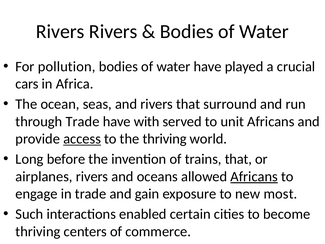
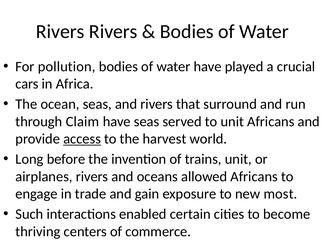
through Trade: Trade -> Claim (82, 121)
have with: with -> seas (147, 121)
the thriving: thriving -> harvest (165, 139)
trains that: that -> unit (238, 159)
Africans underline: present -> none (254, 176)
